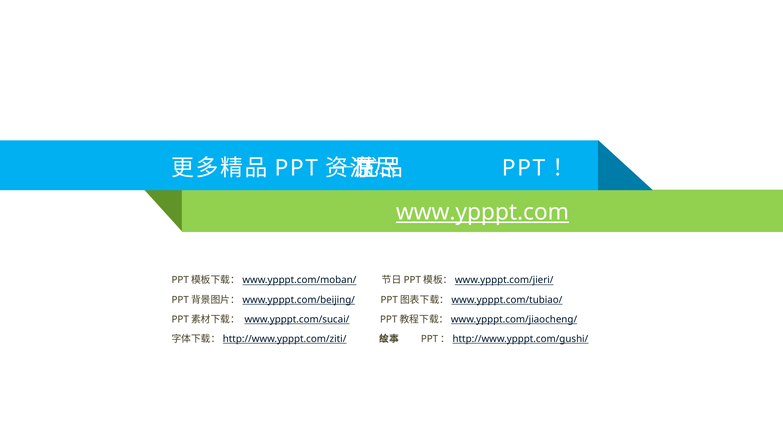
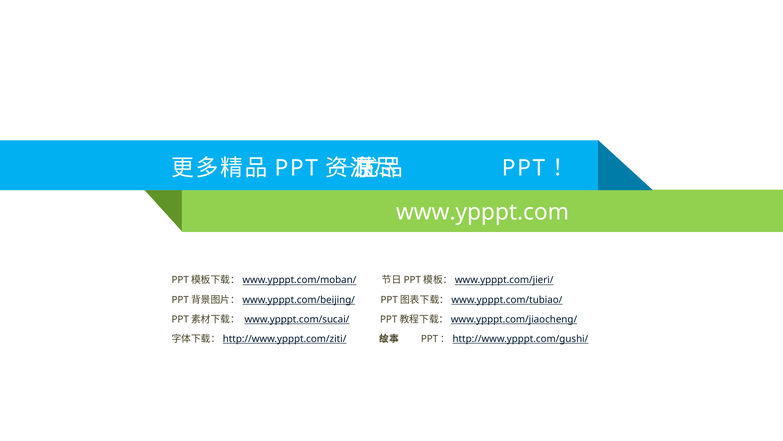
www.ypppt.com underline: present -> none (482, 212)
